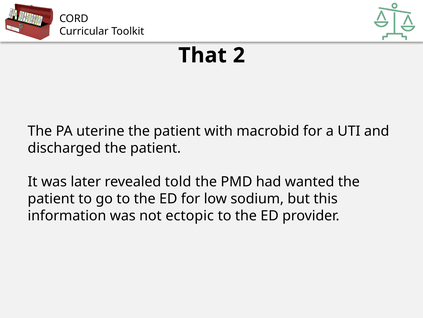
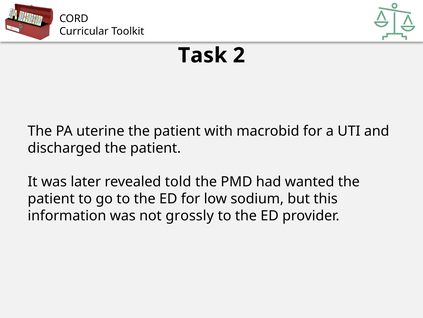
That: That -> Task (203, 55)
ectopic: ectopic -> grossly (190, 215)
